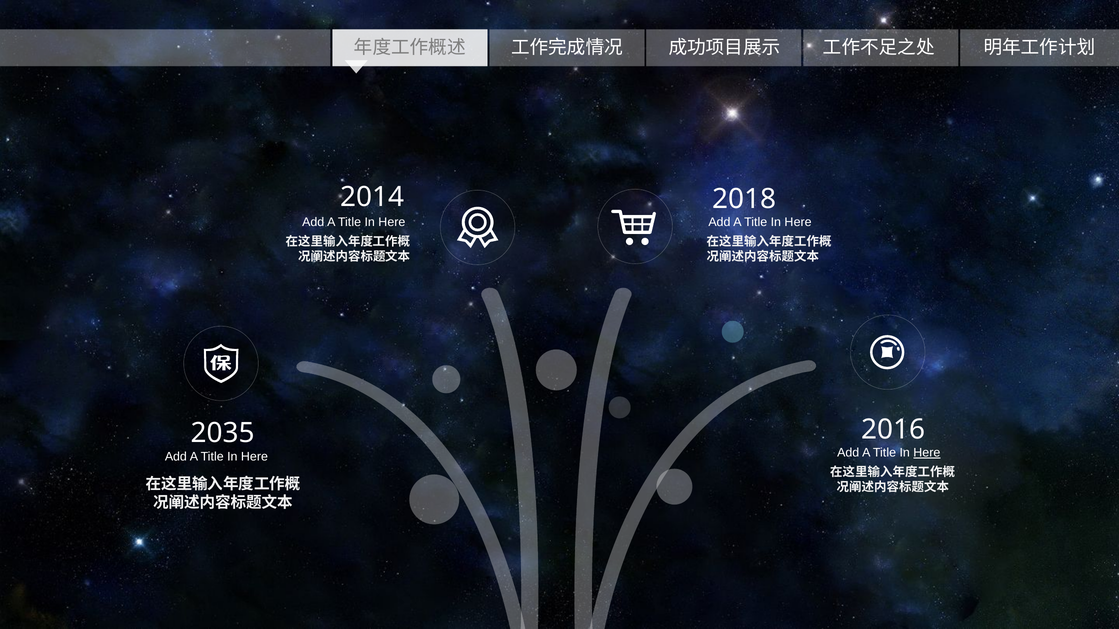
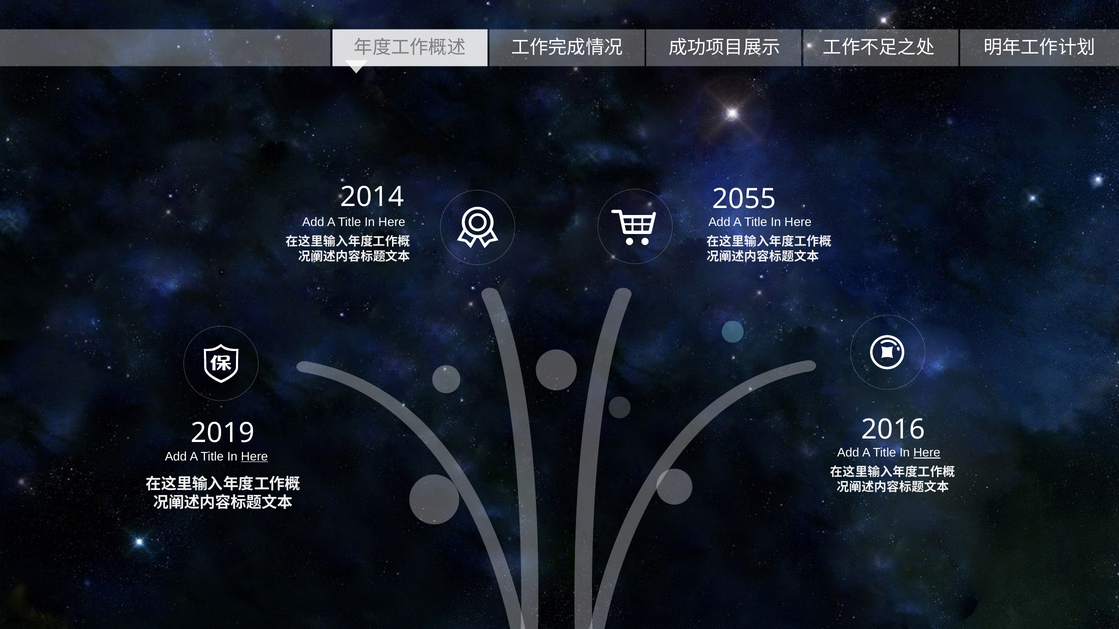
2018: 2018 -> 2055 (744, 199)
2035: 2035 -> 2019 (223, 433)
Here underline: none -> present (254, 457)
